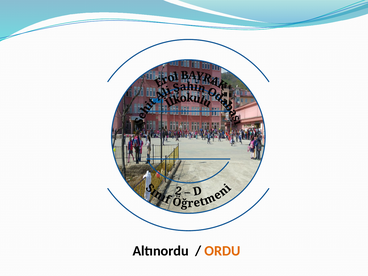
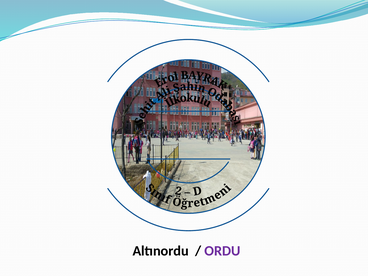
ORDU colour: orange -> purple (223, 251)
